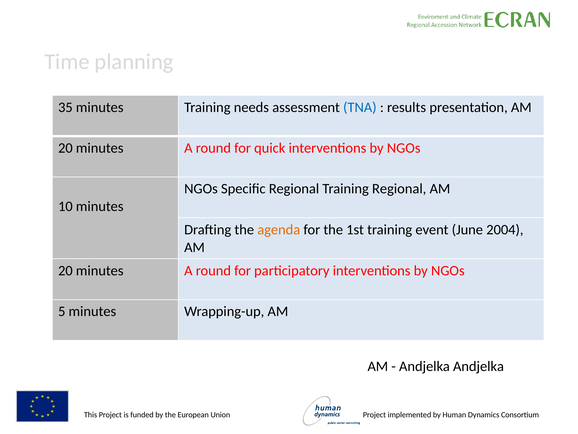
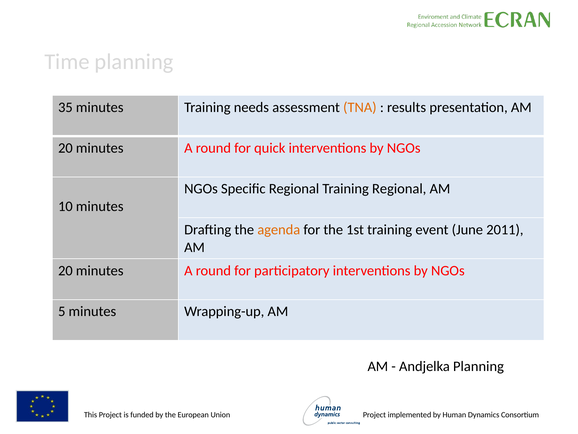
TNA colour: blue -> orange (360, 107)
2004: 2004 -> 2011 (505, 229)
Andjelka Andjelka: Andjelka -> Planning (478, 366)
